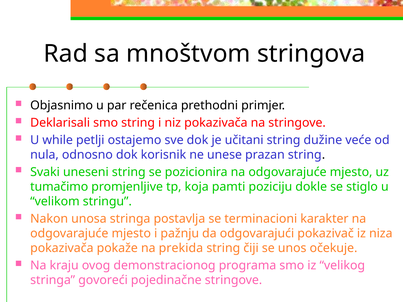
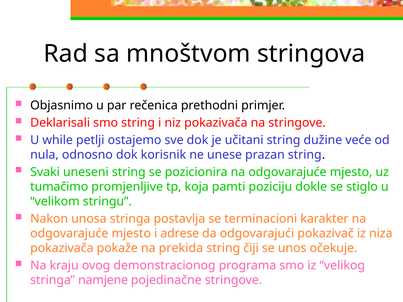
pažnju: pažnju -> adrese (180, 234)
govoreći: govoreći -> namjene (103, 280)
